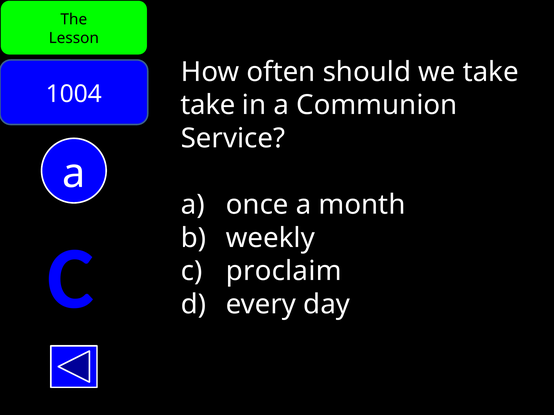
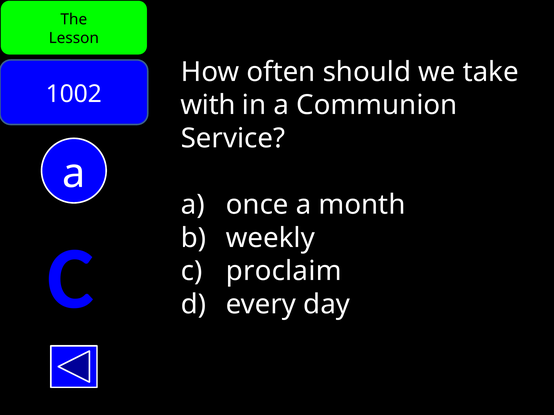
1004: 1004 -> 1002 (74, 94)
take: take -> with (208, 105)
